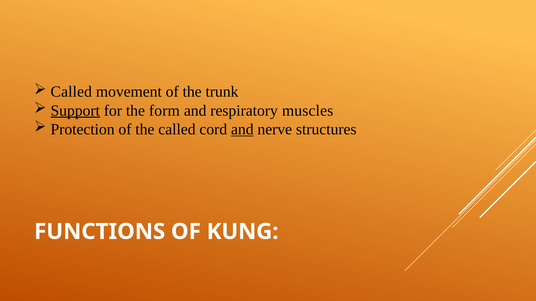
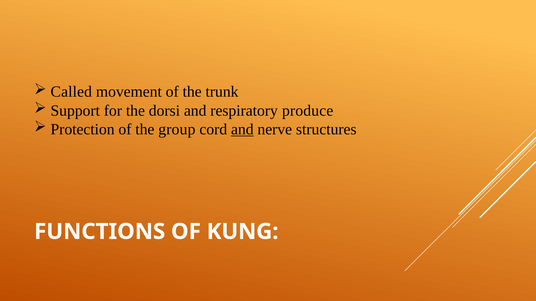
Support underline: present -> none (75, 111)
form: form -> dorsi (164, 111)
muscles: muscles -> produce (308, 111)
the called: called -> group (177, 129)
